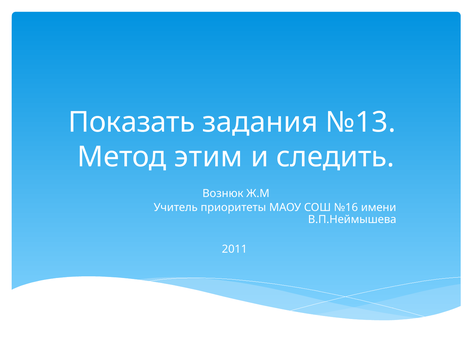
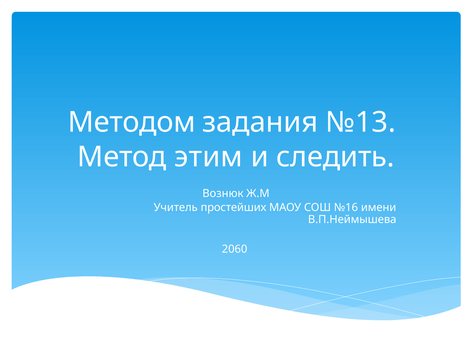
Показать: Показать -> Методом (132, 122)
приоритеты: приоритеты -> простейших (233, 208)
2011: 2011 -> 2060 (235, 249)
